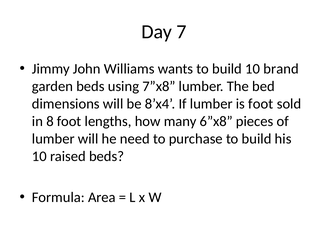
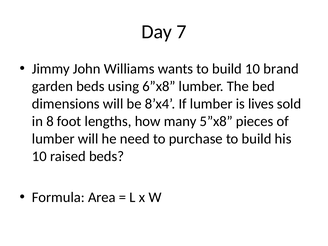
7”x8: 7”x8 -> 6”x8 (159, 86)
is foot: foot -> lives (261, 104)
6”x8: 6”x8 -> 5”x8 (216, 121)
